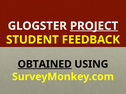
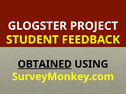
PROJECT underline: present -> none (94, 26)
